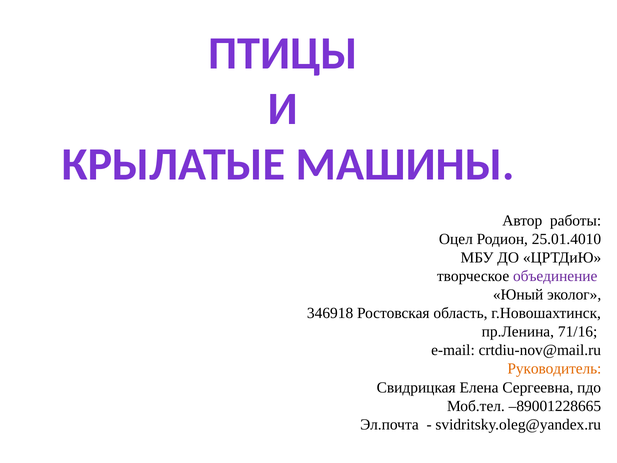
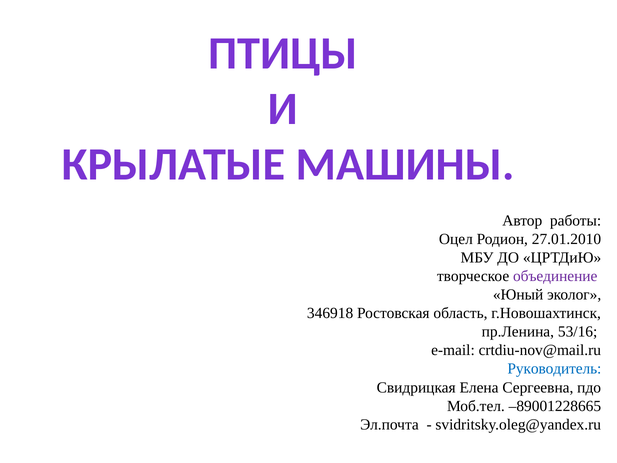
25.01.4010: 25.01.4010 -> 27.01.2010 (566, 239)
71/16: 71/16 -> 53/16 (578, 332)
Руководитель colour: orange -> blue (554, 369)
